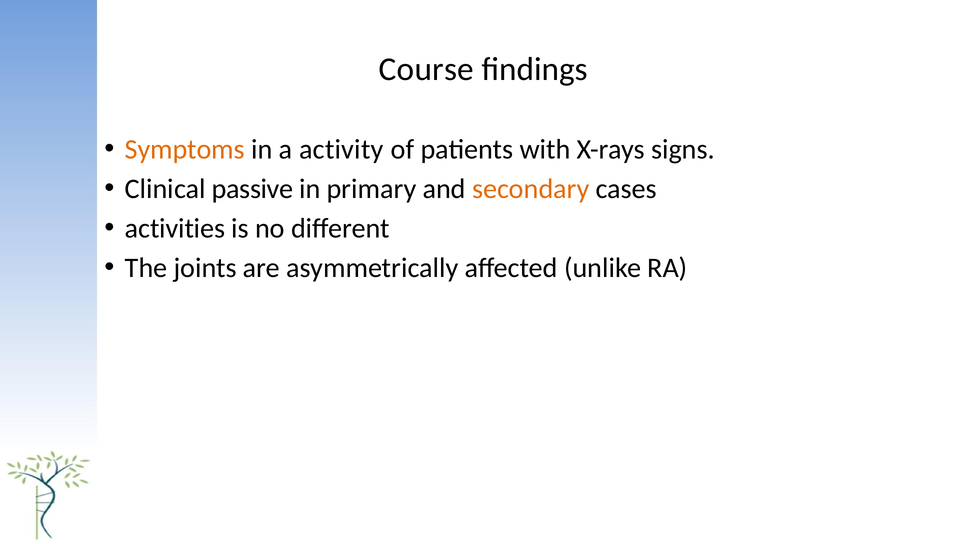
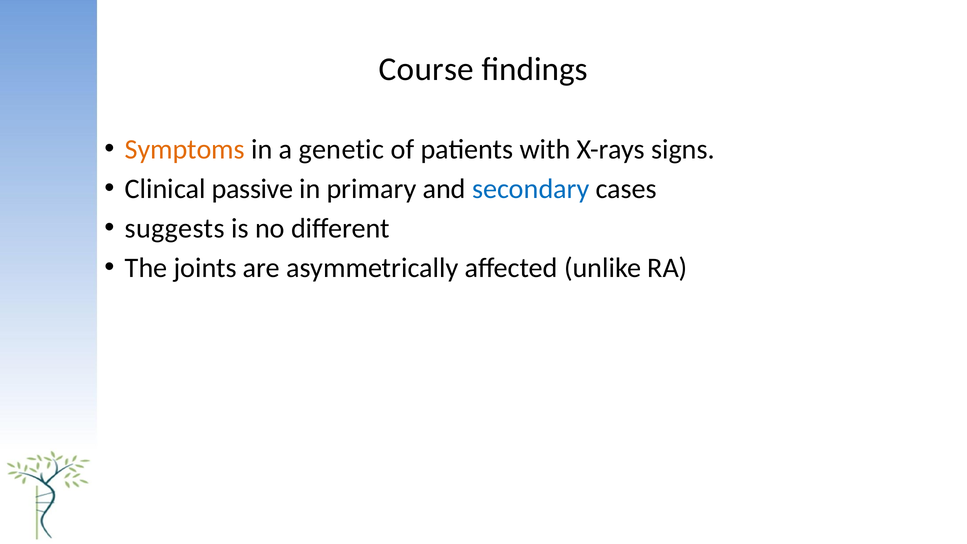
activity: activity -> genetic (341, 149)
secondary colour: orange -> blue (531, 189)
activities: activities -> suggests (175, 228)
